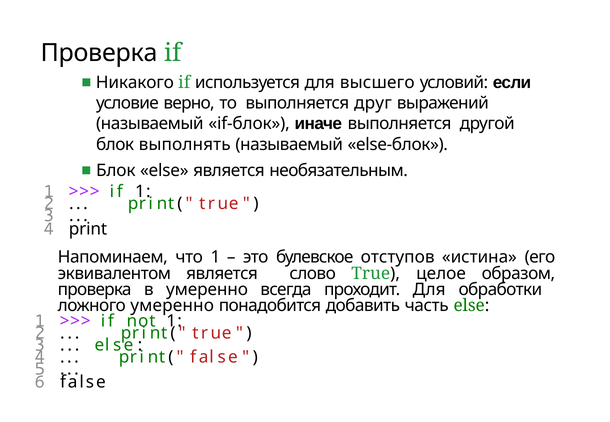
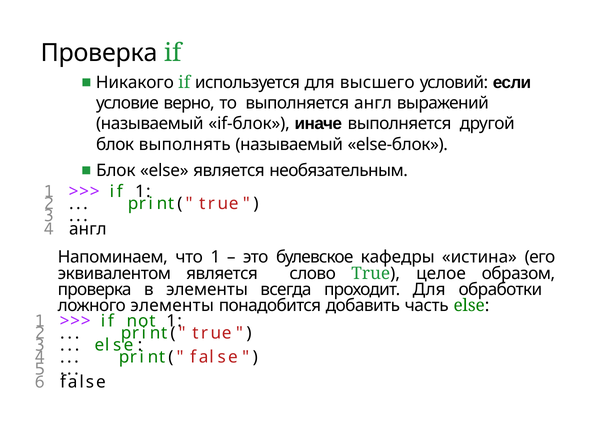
выполняется друг: друг -> англ (373, 103)
4 print: print -> англ (88, 229)
отступов: отступов -> кафедры (398, 257)
в умеренно: умеренно -> элементы (207, 290)
ложного умеренно: умеренно -> элементы (172, 306)
